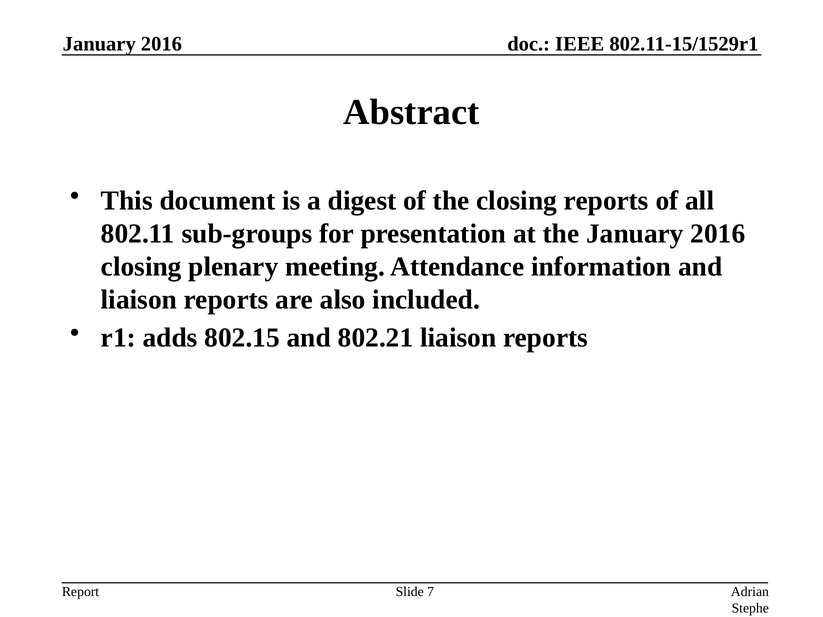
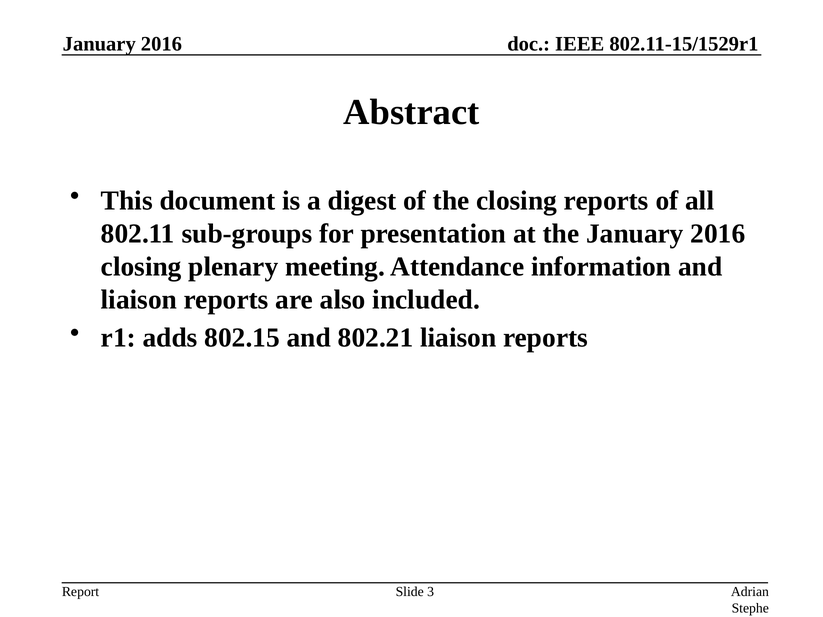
7: 7 -> 3 (431, 592)
